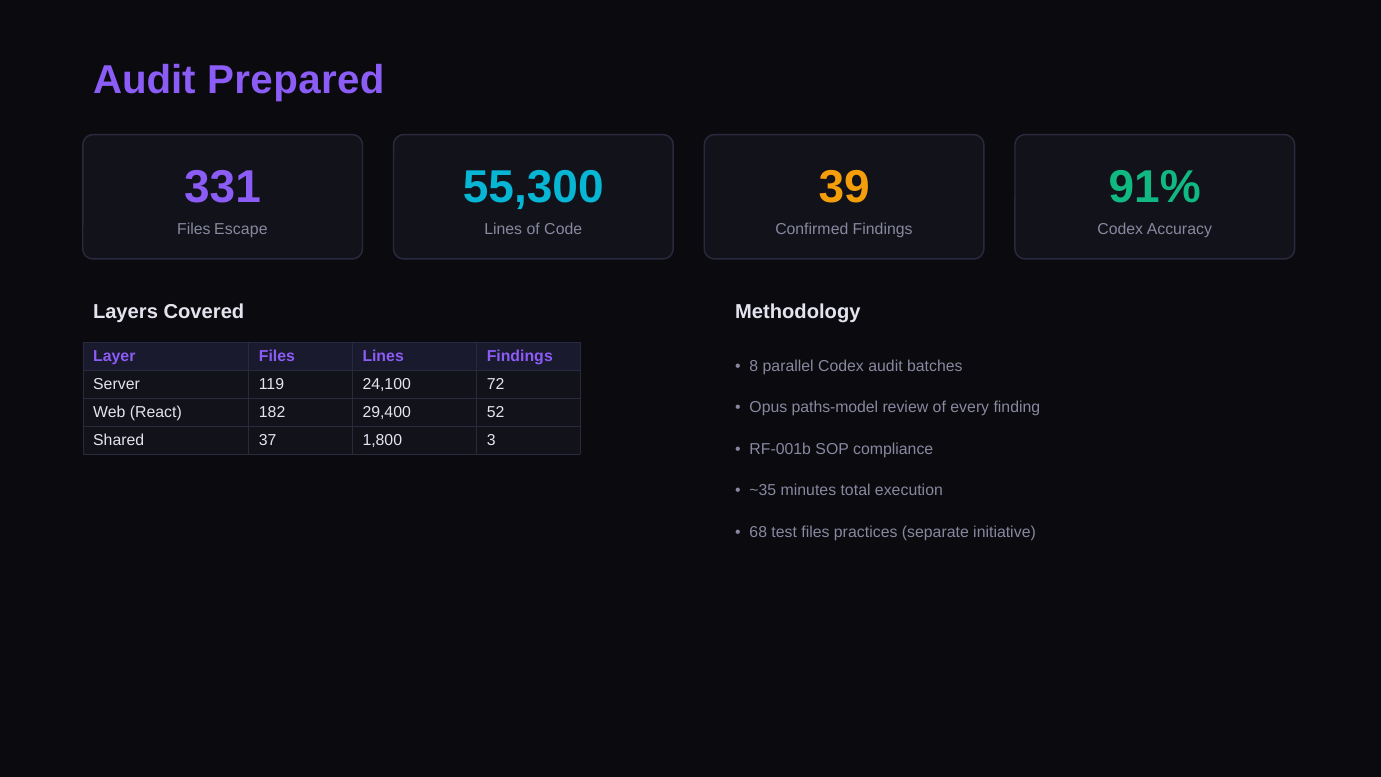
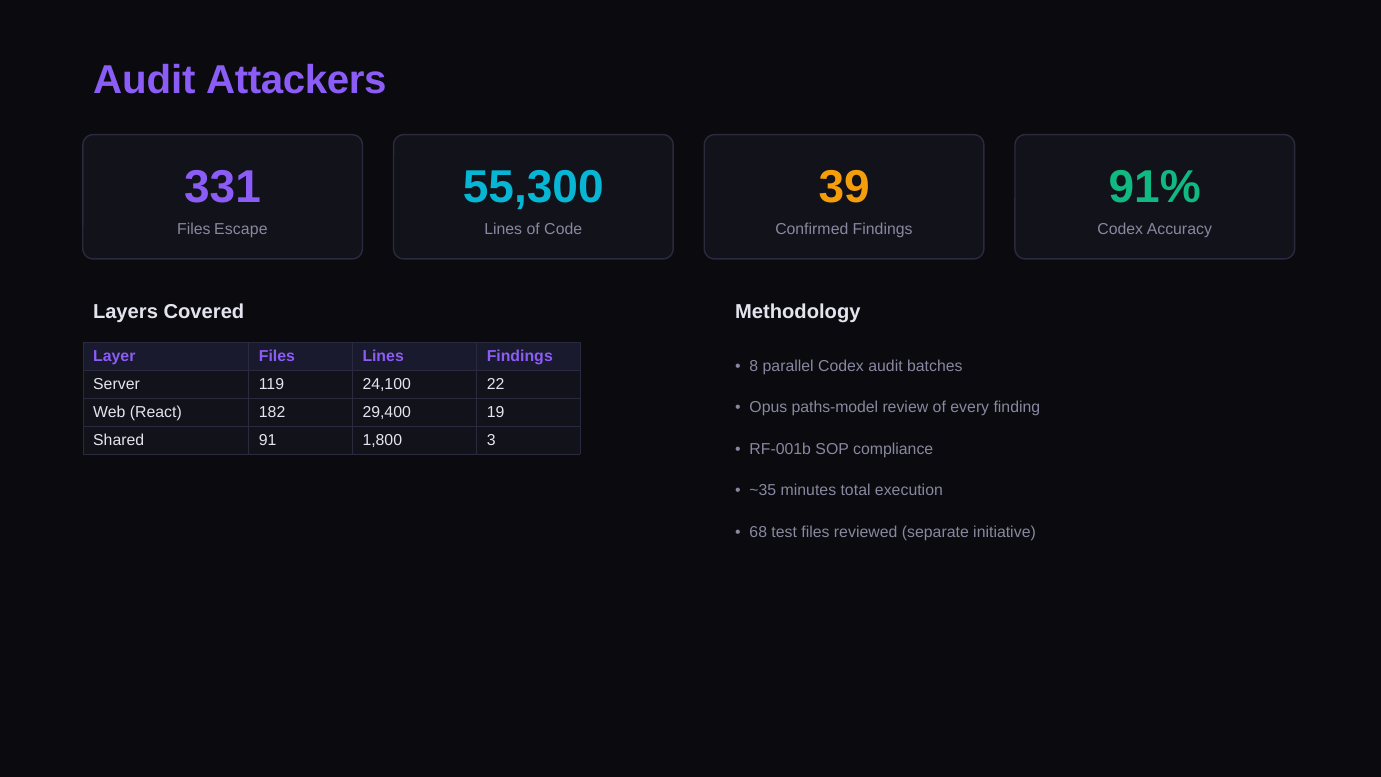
Prepared: Prepared -> Attackers (296, 80)
72: 72 -> 22 (496, 384)
52: 52 -> 19 (496, 412)
37: 37 -> 91 (268, 440)
practices: practices -> reviewed (866, 532)
